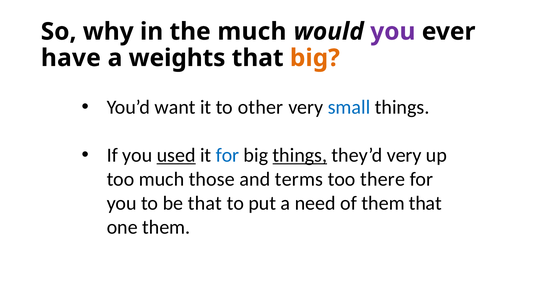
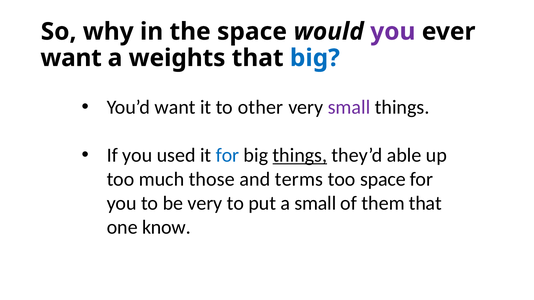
the much: much -> space (252, 32)
have: have -> want (71, 58)
big colour: orange -> blue (315, 58)
small colour: blue -> purple (349, 107)
used underline: present -> none (176, 155)
they’d very: very -> able (404, 155)
too there: there -> space (383, 179)
be that: that -> very (205, 203)
a need: need -> small (315, 203)
one them: them -> know (166, 228)
